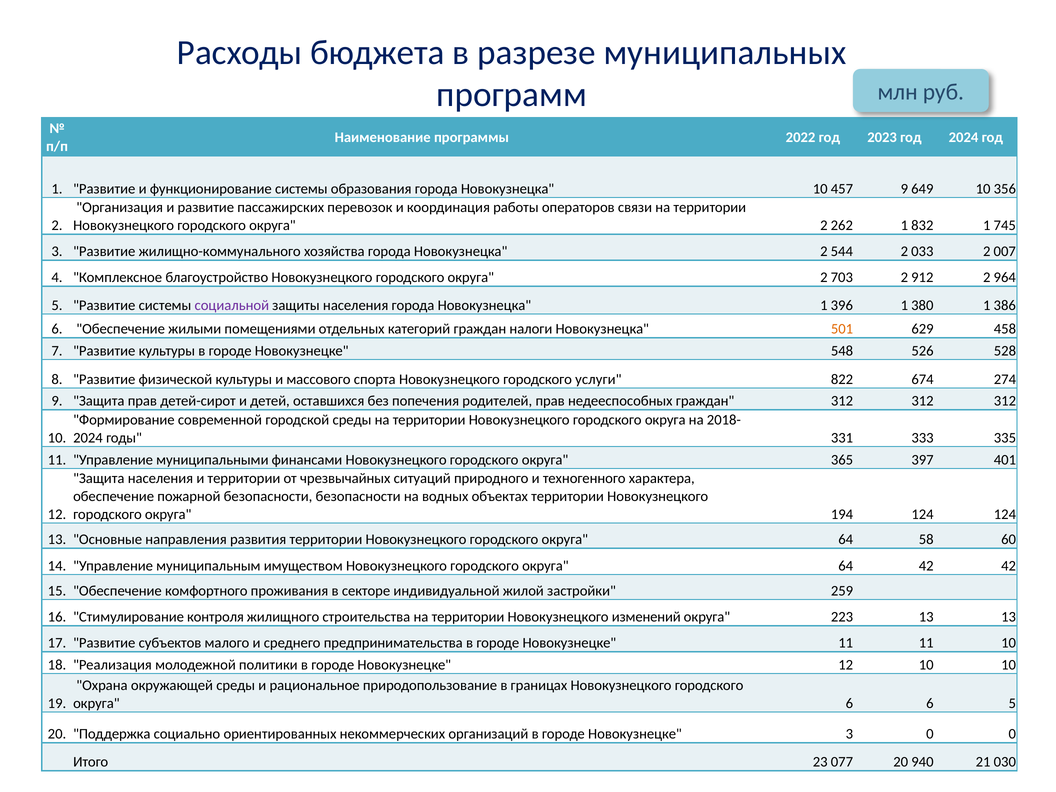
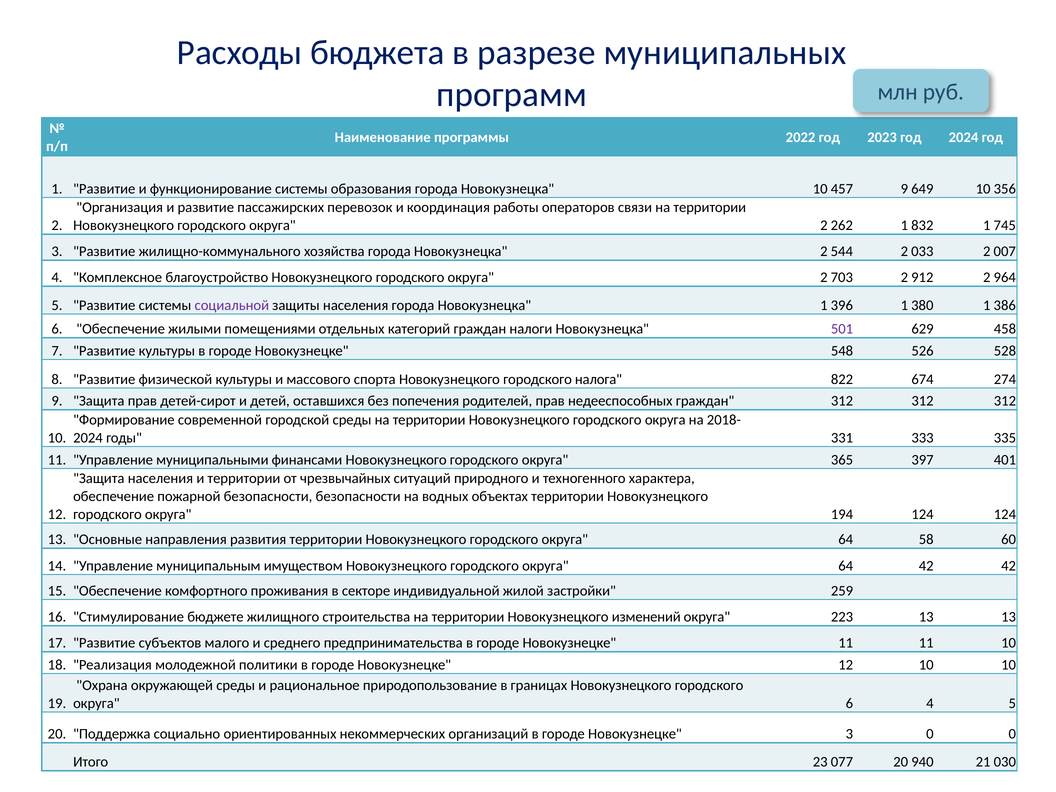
501 colour: orange -> purple (842, 329)
услуги: услуги -> налога (599, 379)
контроля: контроля -> бюджете (215, 617)
6 6: 6 -> 4 (930, 703)
